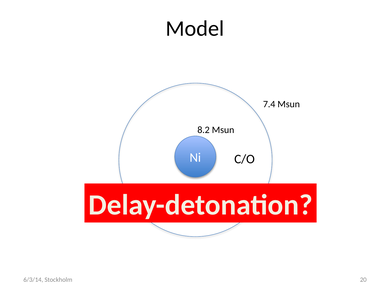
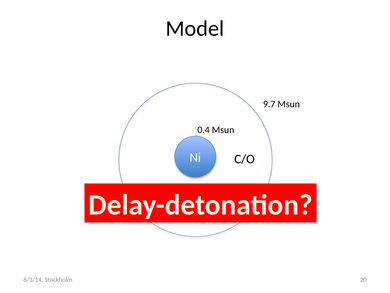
7.4: 7.4 -> 9.7 (269, 104)
8.2: 8.2 -> 0.4 (204, 130)
